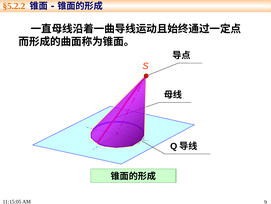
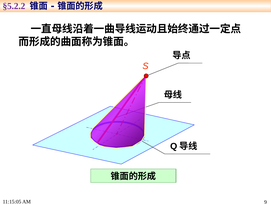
§5.2.2 colour: orange -> purple (14, 6)
